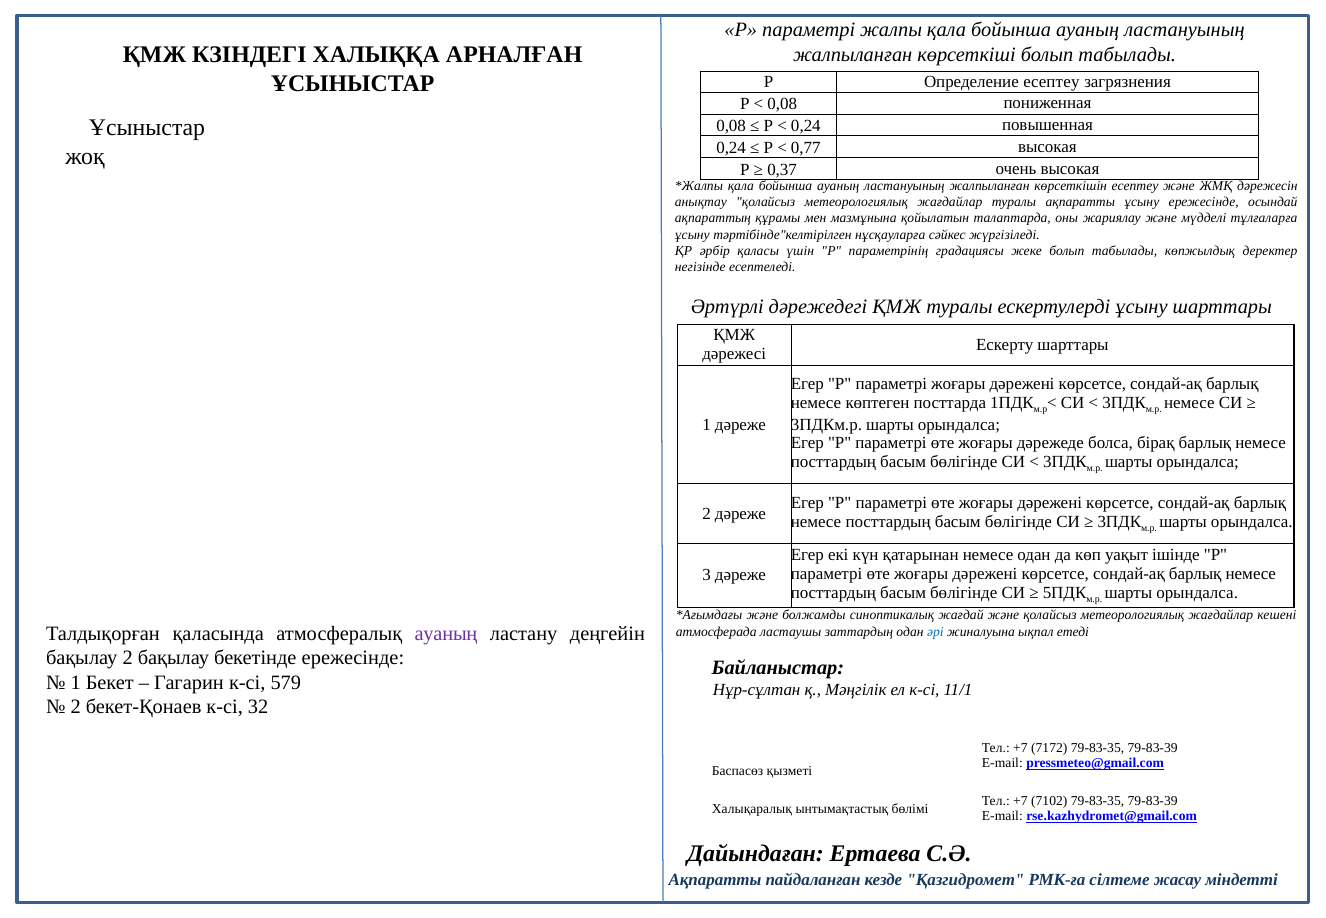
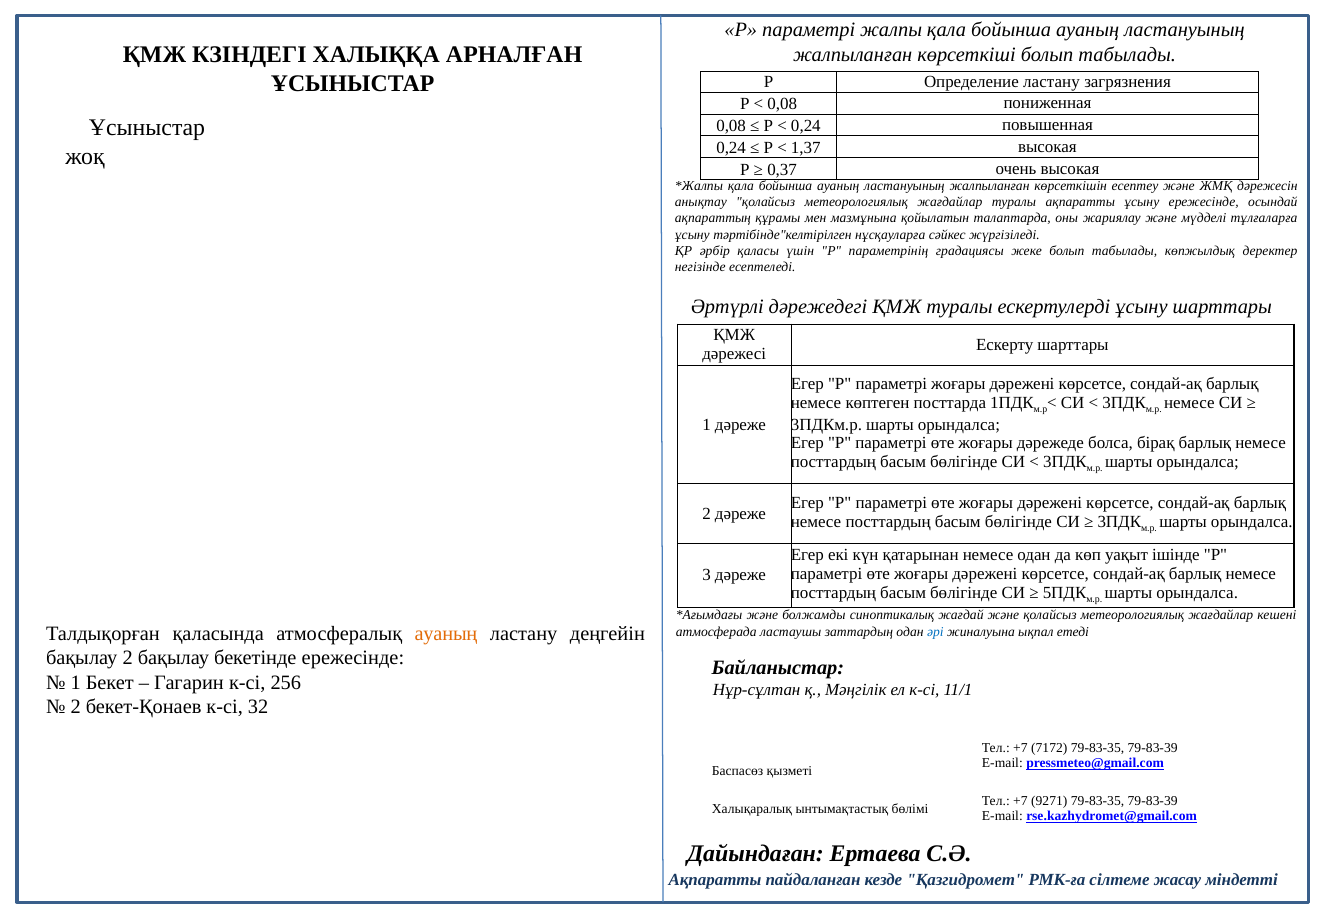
Определение есептеу: есептеу -> ластану (1051, 82)
0,77: 0,77 -> 1,37 (806, 148)
ауаның colour: purple -> orange (446, 634)
579: 579 -> 256 (286, 683)
7102: 7102 -> 9271 (1049, 801)
